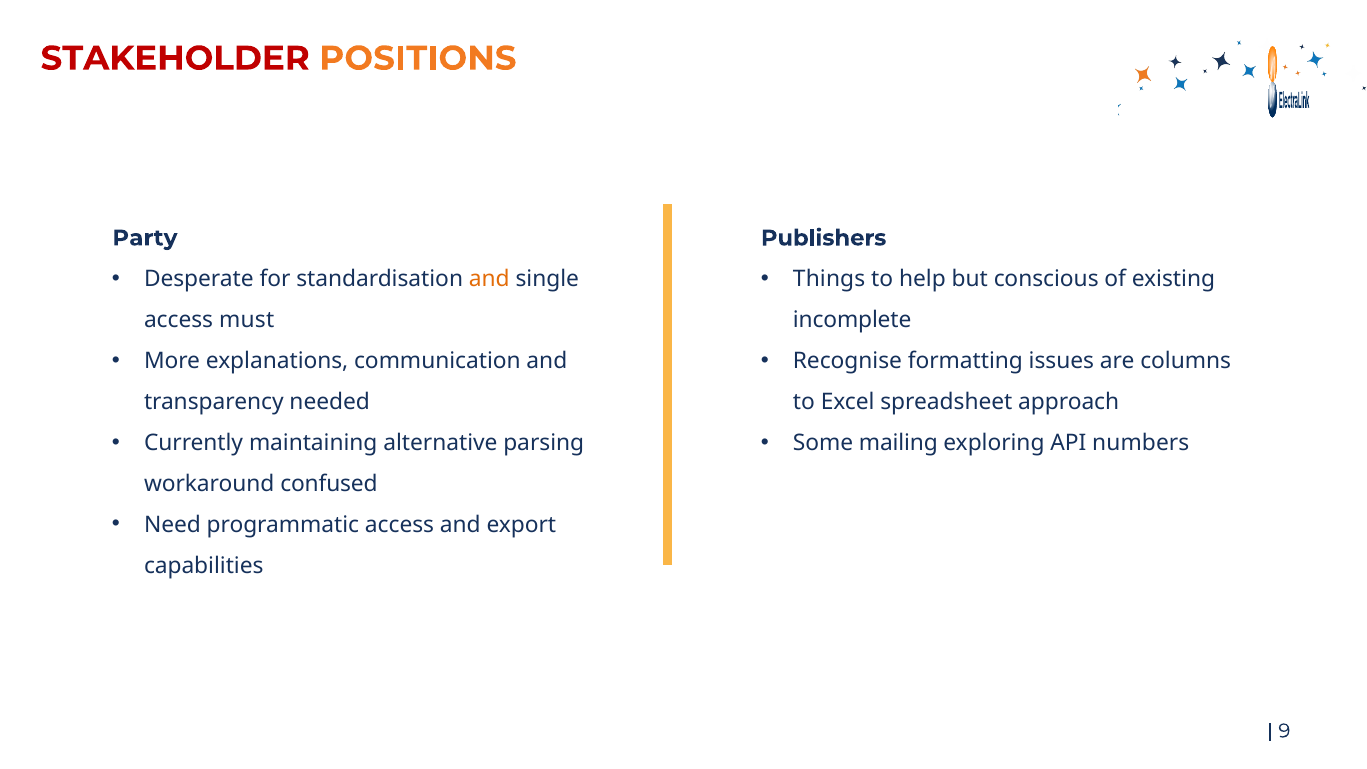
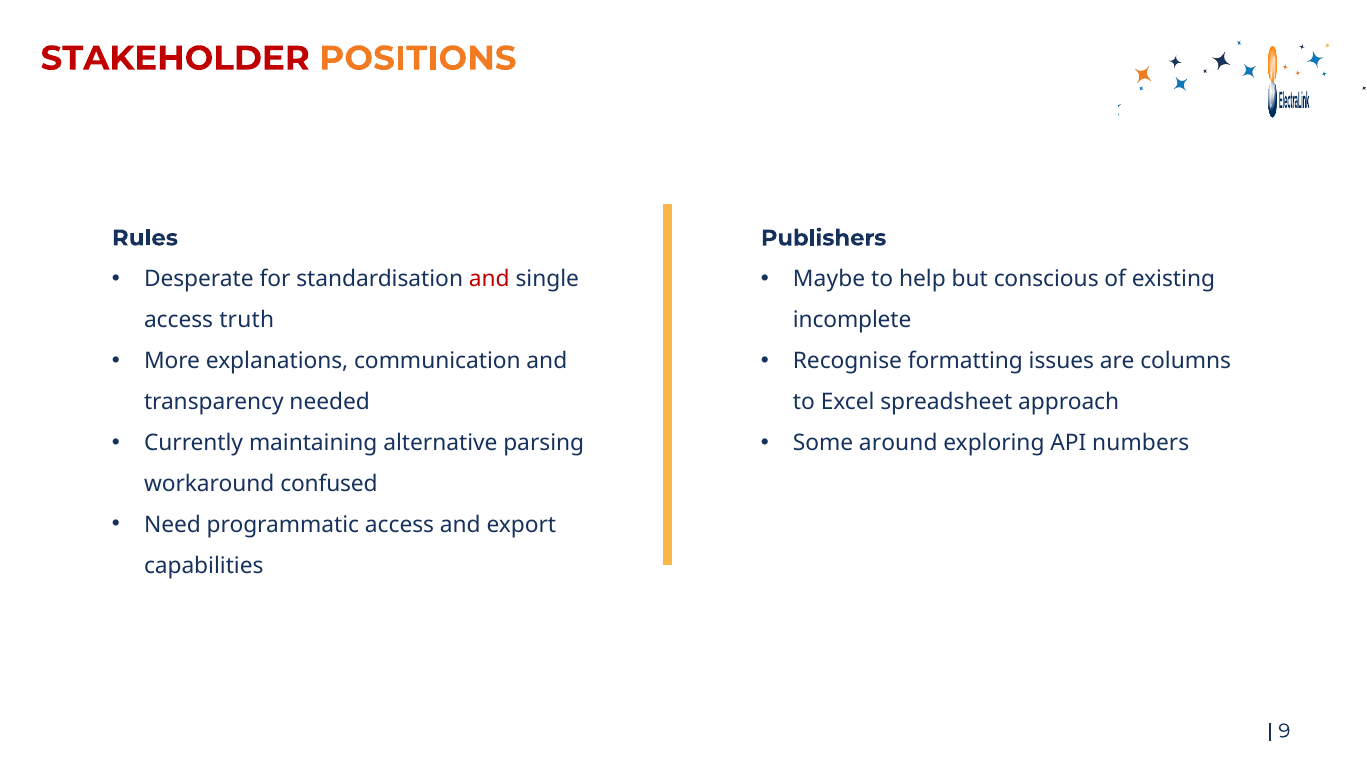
Party: Party -> Rules (145, 238)
and colour: orange -> red (489, 279)
Things: Things -> Maybe (829, 279)
must: must -> truth (247, 320)
mailing: mailing -> around (898, 443)
